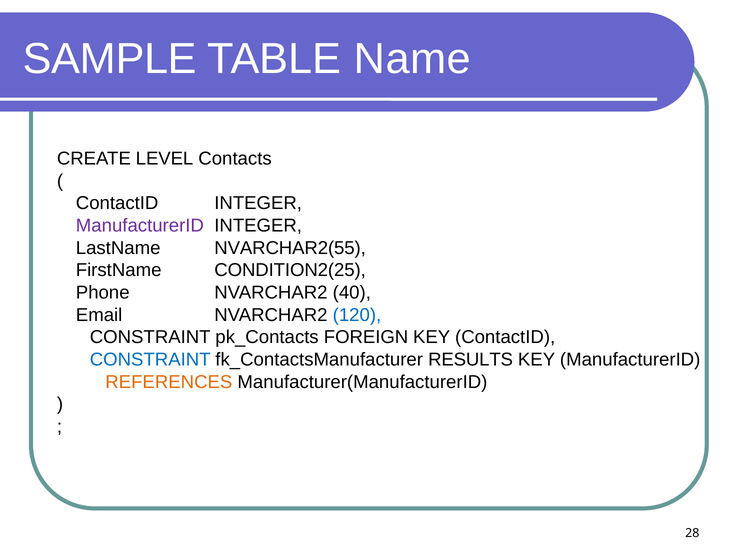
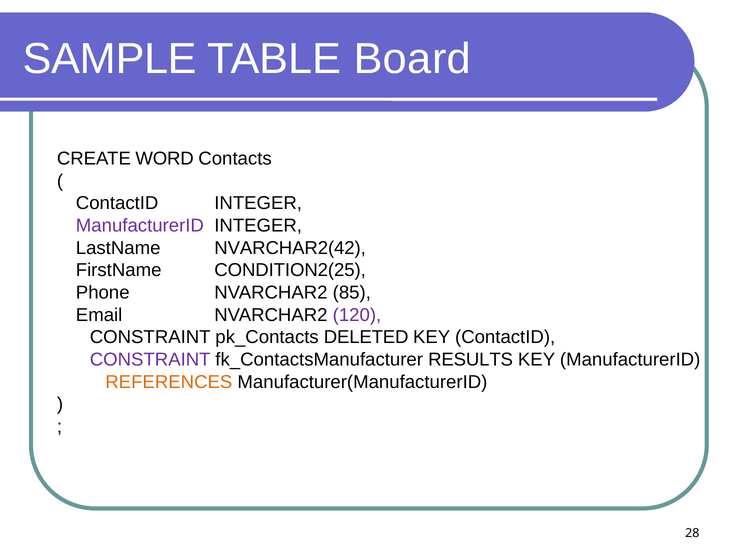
Name: Name -> Board (412, 59)
LEVEL: LEVEL -> WORD (165, 159)
NVARCHAR2(55: NVARCHAR2(55 -> NVARCHAR2(42 (290, 248)
40: 40 -> 85 (352, 293)
120 colour: blue -> purple (357, 315)
FOREIGN: FOREIGN -> DELETED (366, 337)
CONSTRAINT colour: blue -> purple (150, 360)
